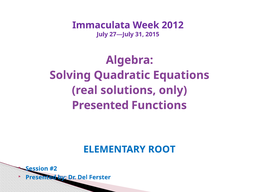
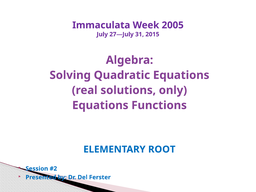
2012: 2012 -> 2005 (173, 25)
Presented: Presented -> Equations (100, 105)
